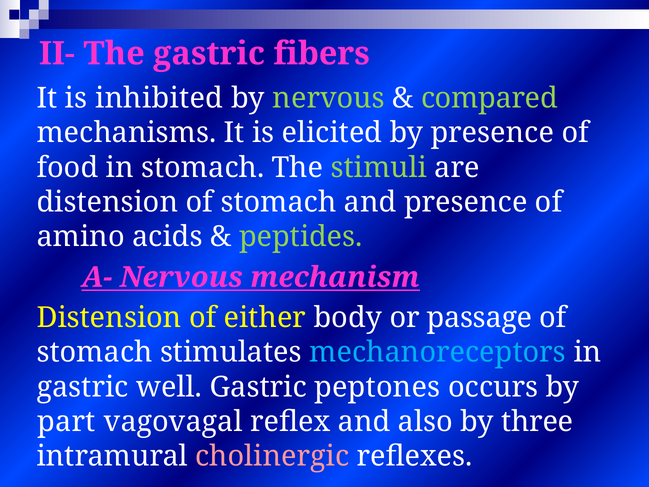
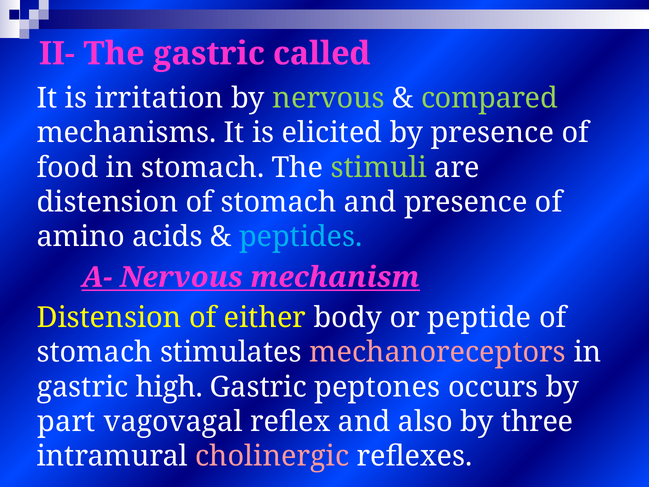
fibers: fibers -> called (322, 54)
inhibited: inhibited -> irritation (159, 98)
peptides colour: light green -> light blue (301, 237)
passage: passage -> peptide (479, 318)
mechanoreceptors colour: light blue -> pink (438, 352)
well: well -> high (169, 387)
